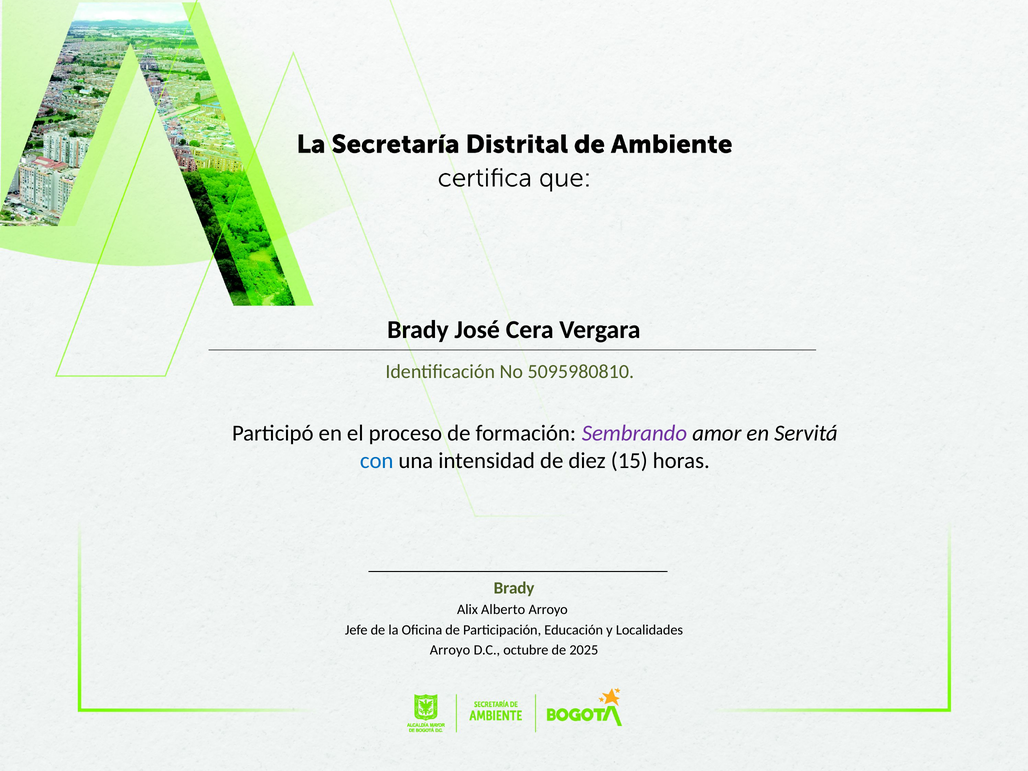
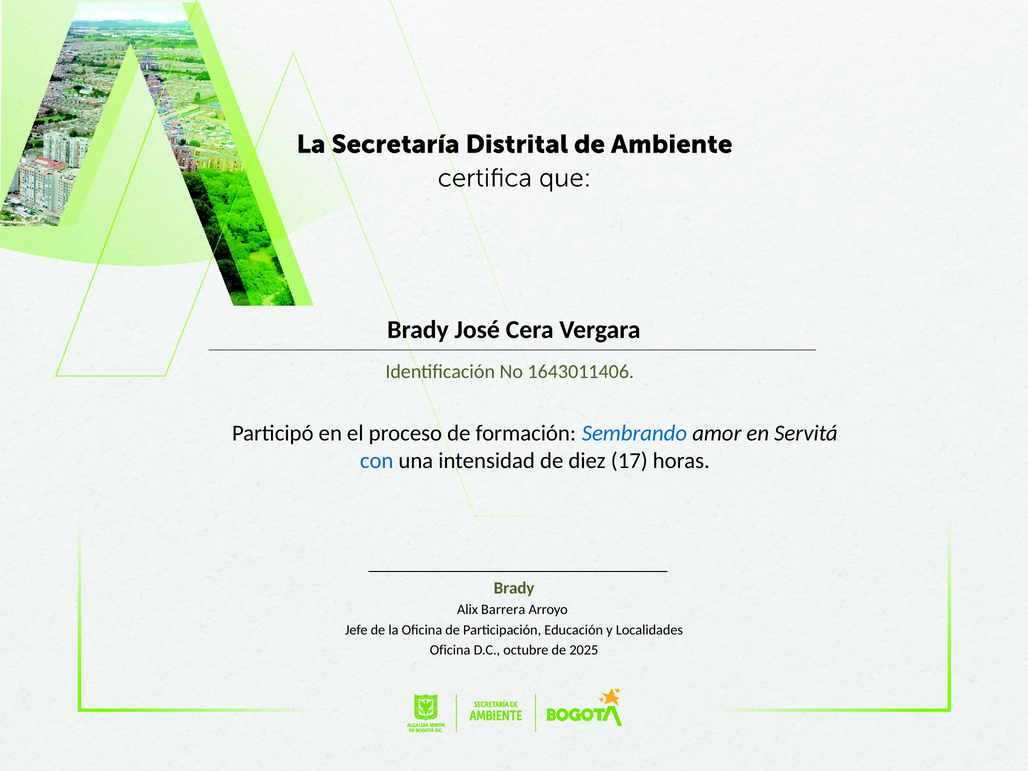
5095980810: 5095980810 -> 1643011406 (581, 372)
Sembrando colour: purple -> blue (634, 433)
15: 15 -> 17 (629, 461)
Alberto: Alberto -> Barrera (503, 610)
Arroyo: Arroyo -> Oficina (450, 650)
